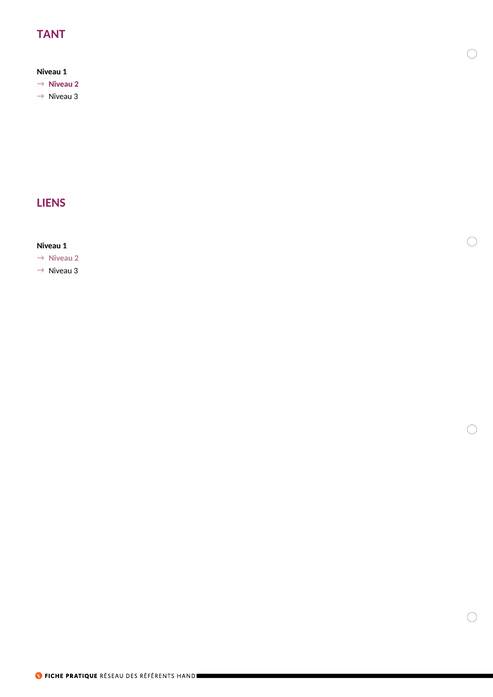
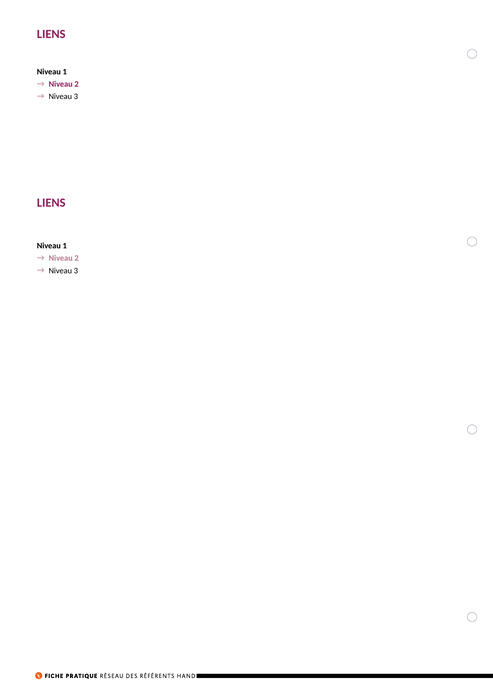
TANT: TANT -> LIENS (51, 34)
